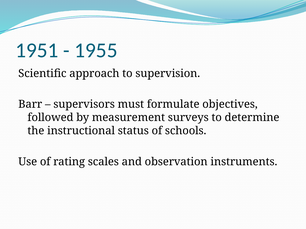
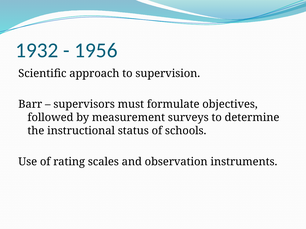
1951: 1951 -> 1932 (37, 51)
1955: 1955 -> 1956 (96, 51)
